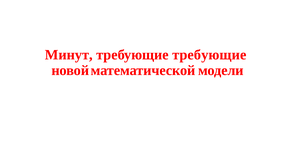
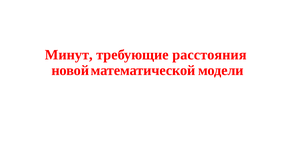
требующие требующие: требующие -> расстояния (209, 55)
